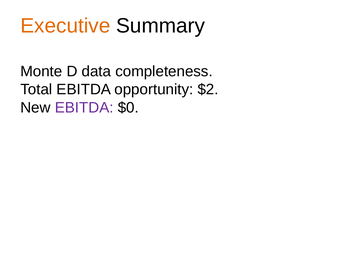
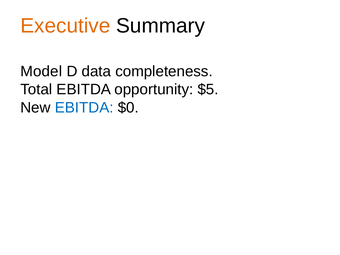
Monte: Monte -> Model (41, 71)
$2: $2 -> $5 (208, 89)
EBITDA colour: purple -> blue (84, 108)
